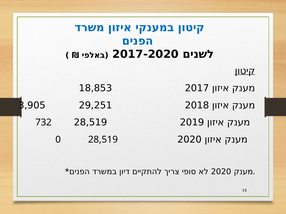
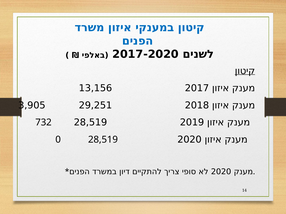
18,853: 18,853 -> 13,156 (95, 88)
